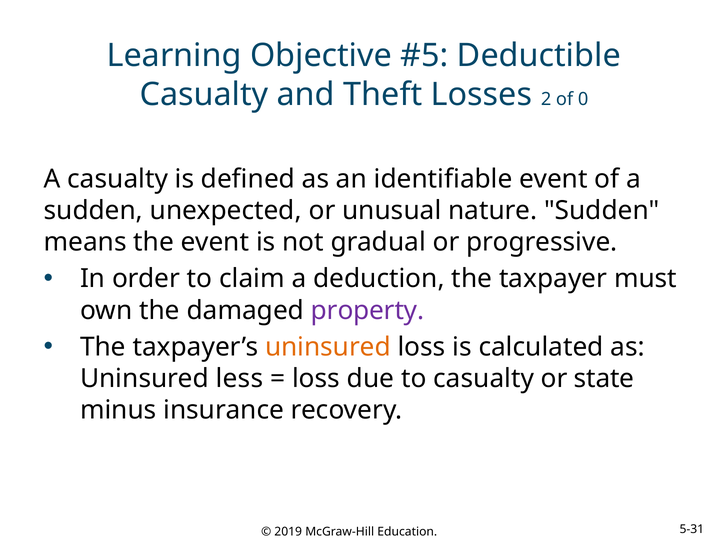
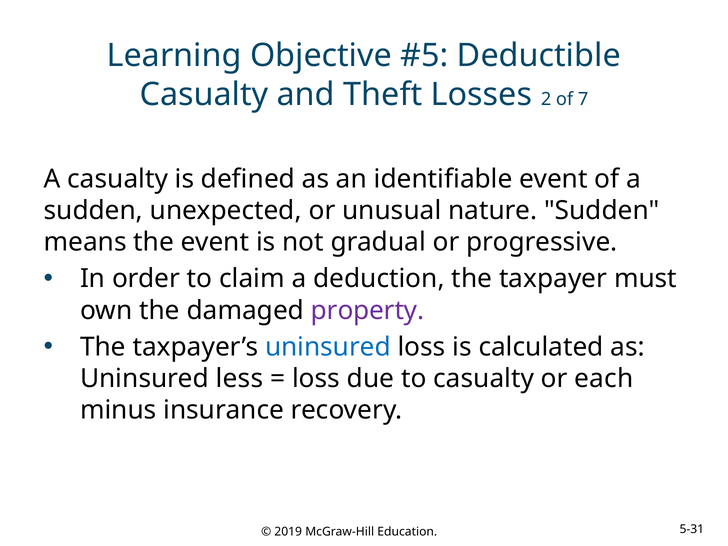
0: 0 -> 7 (583, 99)
uninsured colour: orange -> blue (328, 347)
state: state -> each (604, 379)
